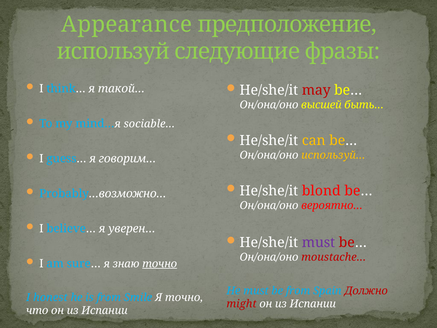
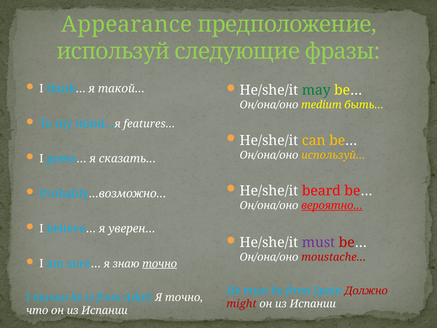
may colour: red -> green (316, 90)
высшей: высшей -> medium (321, 105)
sociable…: sociable… -> features… (149, 124)
говорим…: говорим… -> сказать… (127, 158)
blond: blond -> beard (321, 191)
вероятно… underline: none -> present (332, 205)
I honest: honest -> точно (50, 297)
Smile: Smile -> Adult (138, 297)
